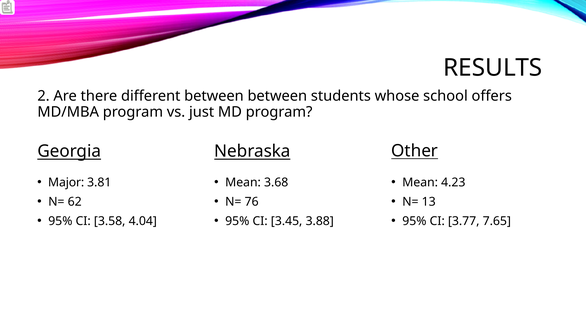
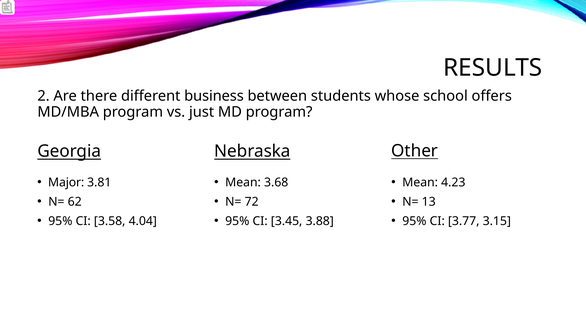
different between: between -> business (214, 96)
76: 76 -> 72 (252, 202)
7.65: 7.65 -> 3.15 (497, 221)
